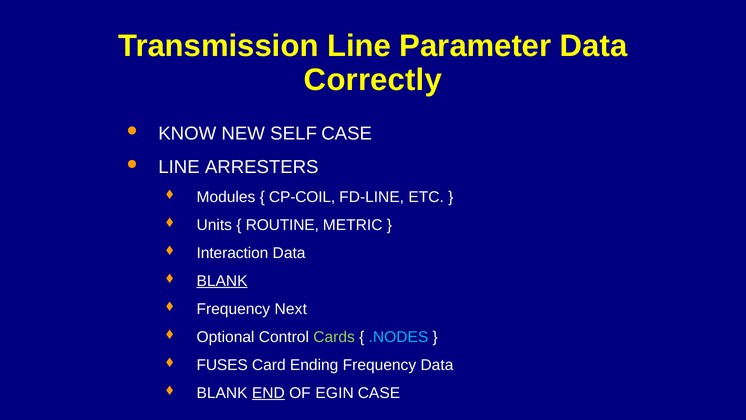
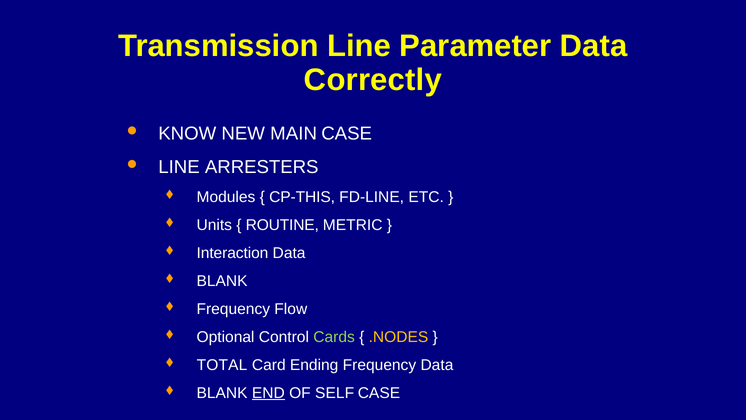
SELF: SELF -> MAIN (294, 134)
CP-COIL: CP-COIL -> CP-THIS (302, 197)
BLANK underline: present -> none (222, 281)
Next: Next -> Flow (291, 309)
.NODES colour: light blue -> yellow (398, 337)
FUSES: FUSES -> TOTAL (222, 365)
EGIN: EGIN -> SELF (335, 393)
